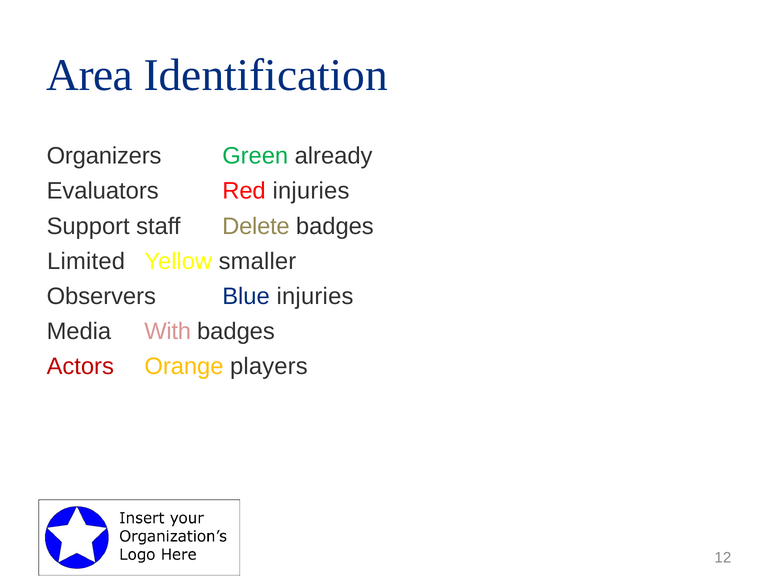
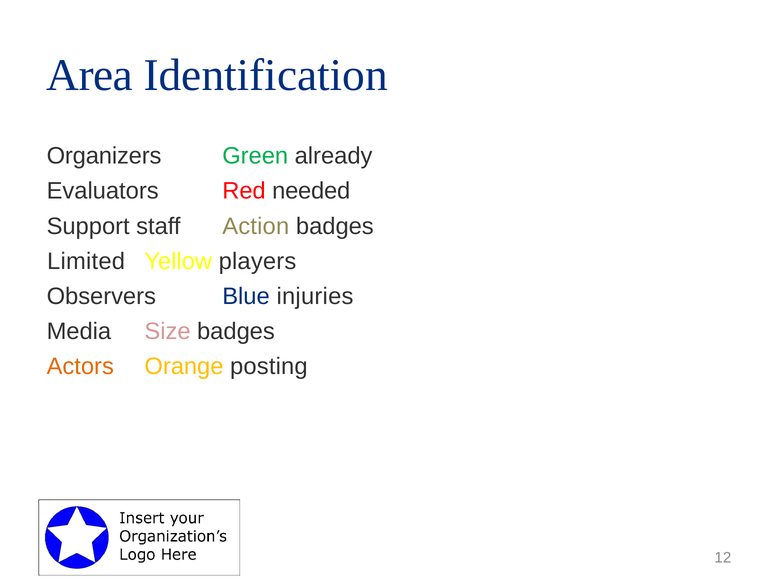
Red injuries: injuries -> needed (311, 191)
Delete: Delete -> Action (256, 226)
smaller: smaller -> players (257, 261)
With: With -> Size (168, 331)
Actors colour: red -> orange (80, 366)
players: players -> posting (269, 366)
